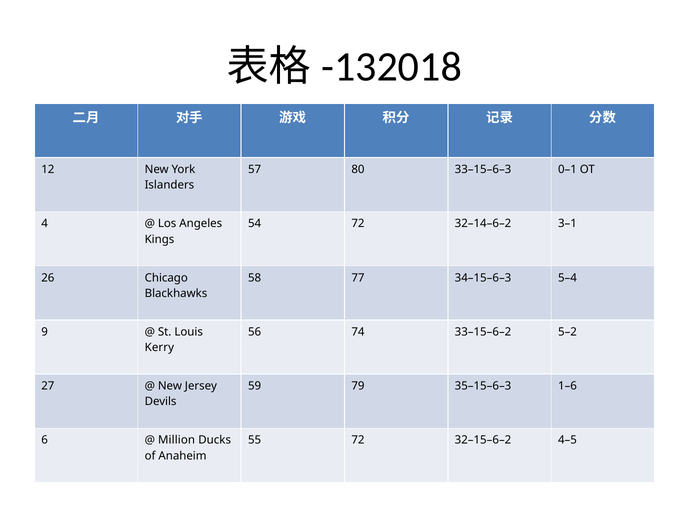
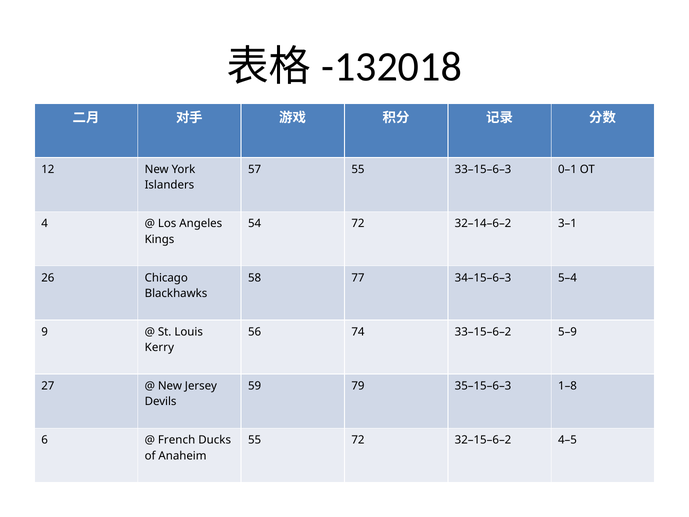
57 80: 80 -> 55 (358, 169)
5–2: 5–2 -> 5–9 (568, 332)
1–6: 1–6 -> 1–8 (568, 386)
Million: Million -> French (177, 440)
